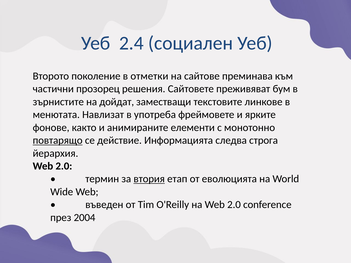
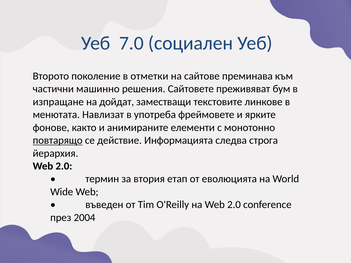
2.4: 2.4 -> 7.0 (131, 43)
прозорец: прозорец -> машинно (98, 89)
зърнистите: зърнистите -> изпращане (58, 102)
втория underline: present -> none (149, 179)
